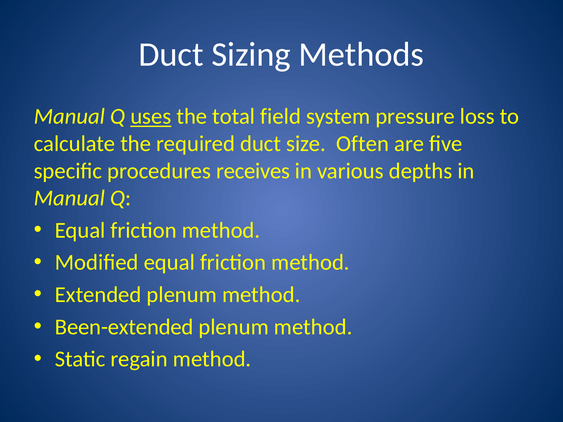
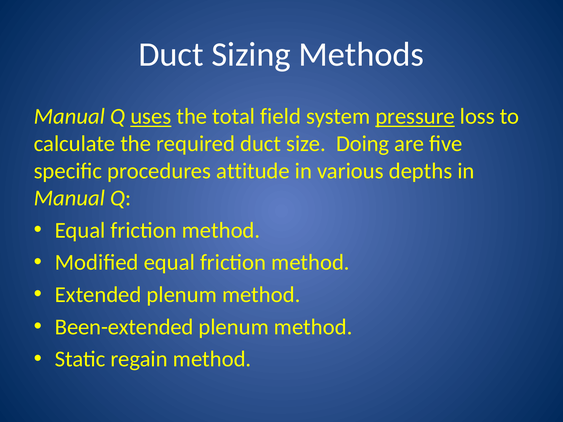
pressure underline: none -> present (415, 117)
Often: Often -> Doing (363, 144)
receives: receives -> attitude (253, 171)
